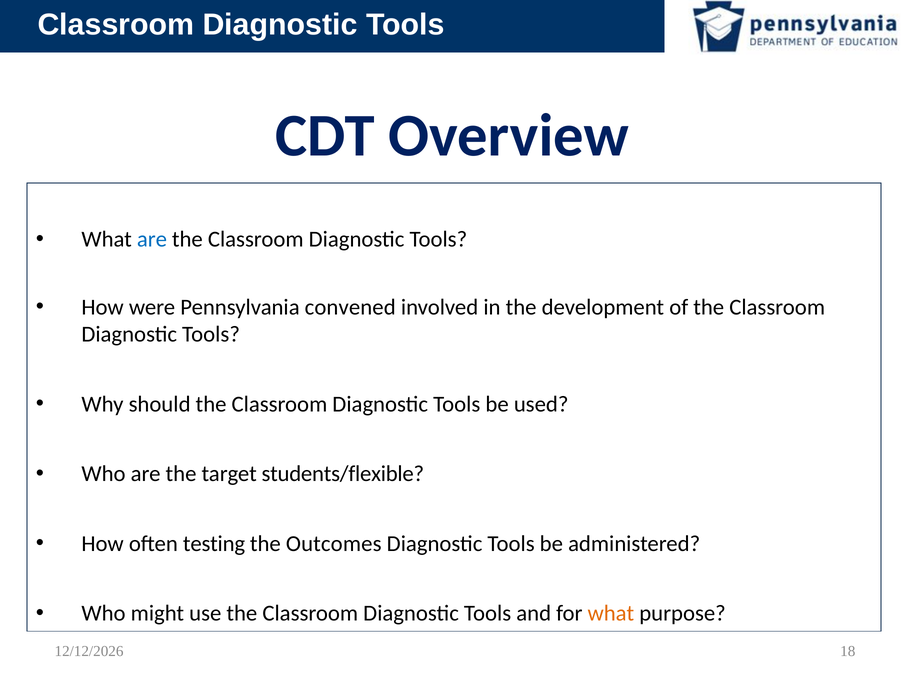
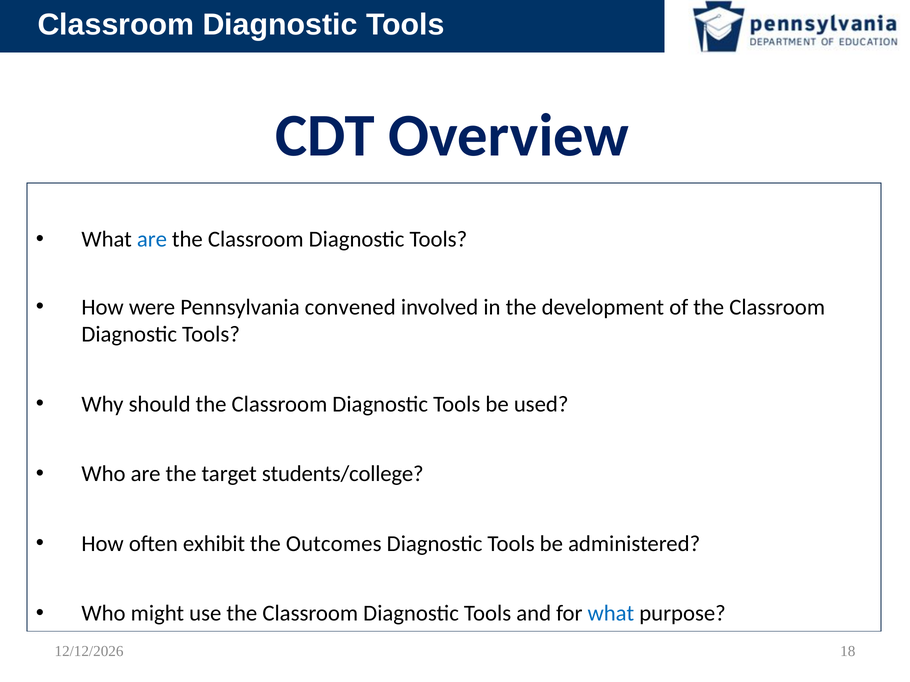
students/flexible: students/flexible -> students/college (343, 474)
testing: testing -> exhibit (214, 544)
what colour: orange -> blue (611, 614)
